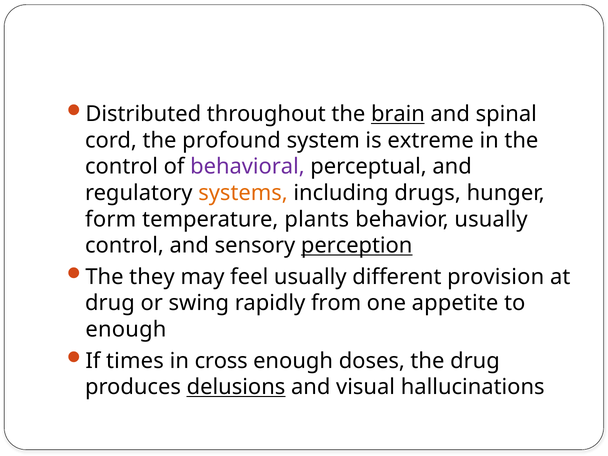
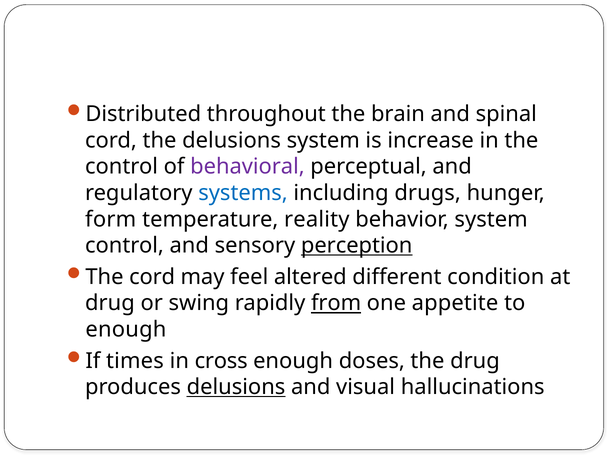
brain underline: present -> none (398, 114)
the profound: profound -> delusions (232, 140)
extreme: extreme -> increase (431, 140)
systems colour: orange -> blue (243, 193)
plants: plants -> reality (317, 219)
behavior usually: usually -> system (491, 219)
The they: they -> cord (152, 277)
feel usually: usually -> altered (310, 277)
provision: provision -> condition (496, 277)
from underline: none -> present (336, 303)
